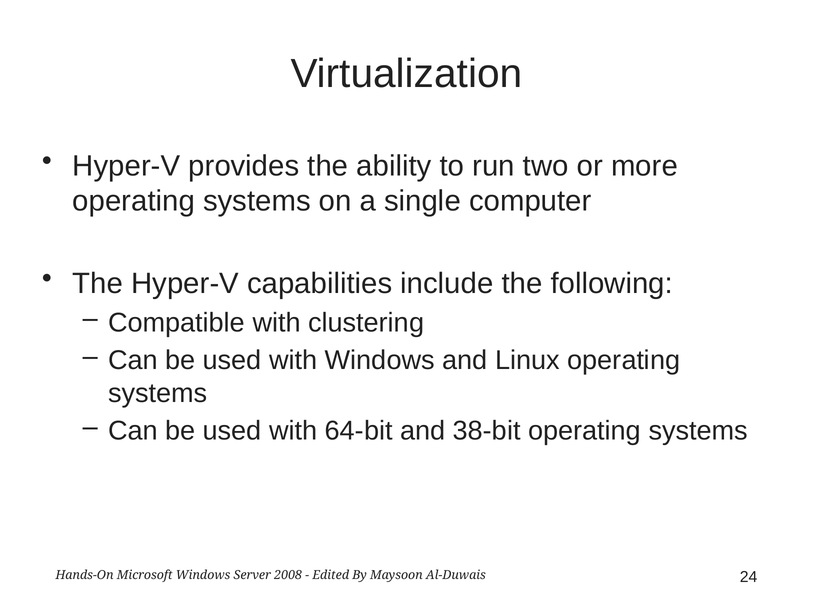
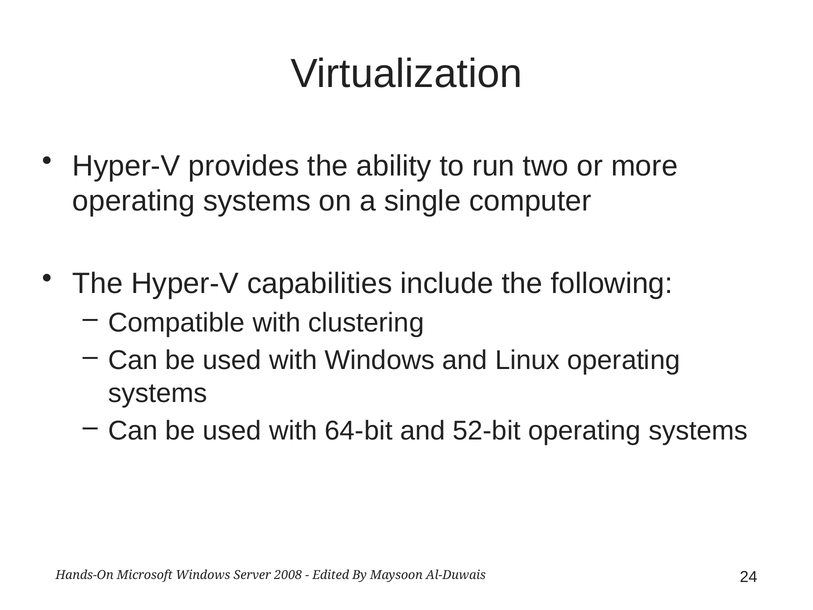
38-bit: 38-bit -> 52-bit (487, 431)
